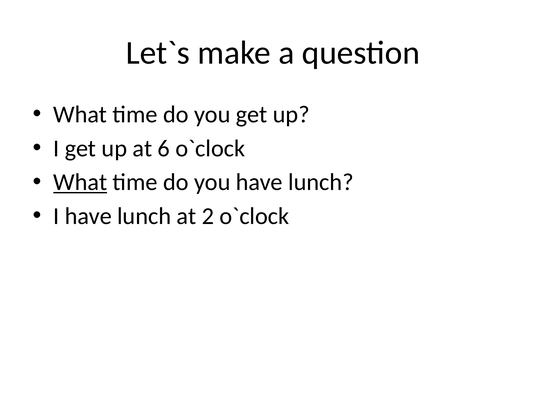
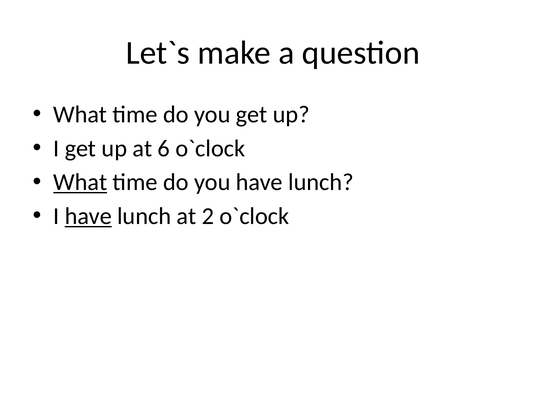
have underline: none -> present (88, 216)
